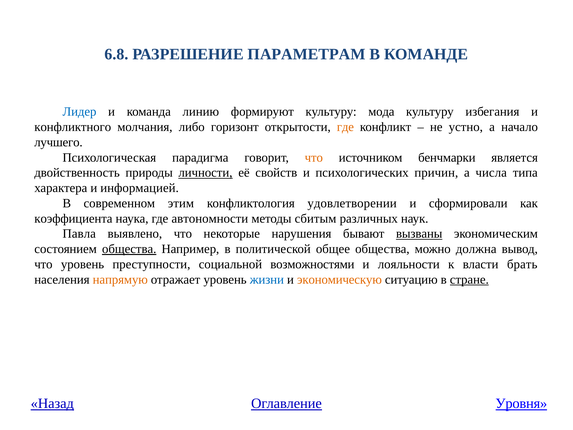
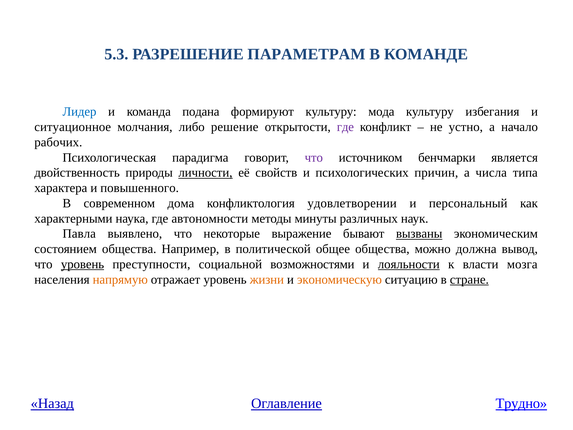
6.8: 6.8 -> 5.3 (117, 54)
линию: линию -> подана (201, 112)
конфликтного: конфликтного -> ситуационное (73, 127)
горизонт: горизонт -> решение (235, 127)
где colour: orange -> purple (345, 127)
лучшего: лучшего -> рабочих (58, 142)
что colour: orange -> purple (314, 157)
информацией: информацией -> повышенного (140, 188)
этим: этим -> дома (181, 203)
сформировали: сформировали -> персональный (468, 203)
коэффициента: коэффициента -> характерными (73, 218)
сбитым: сбитым -> минуты (316, 218)
нарушения: нарушения -> выражение (301, 234)
общества underline: present -> none (129, 249)
уровень underline: none -> present (83, 264)
лояльности underline: none -> present (409, 264)
брать: брать -> мозга (522, 264)
жизни colour: blue -> orange (267, 279)
Уровня: Уровня -> Трудно (521, 403)
